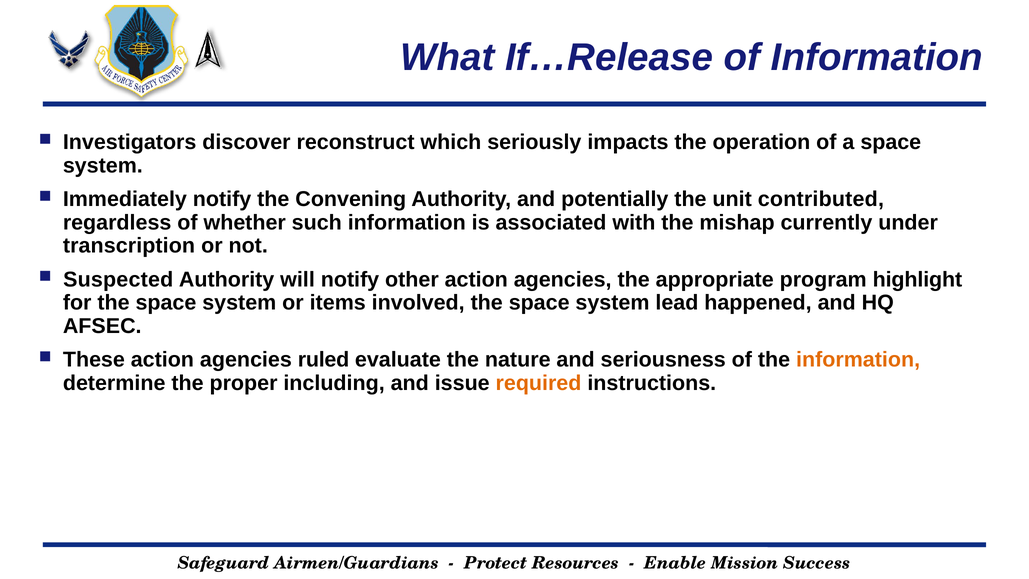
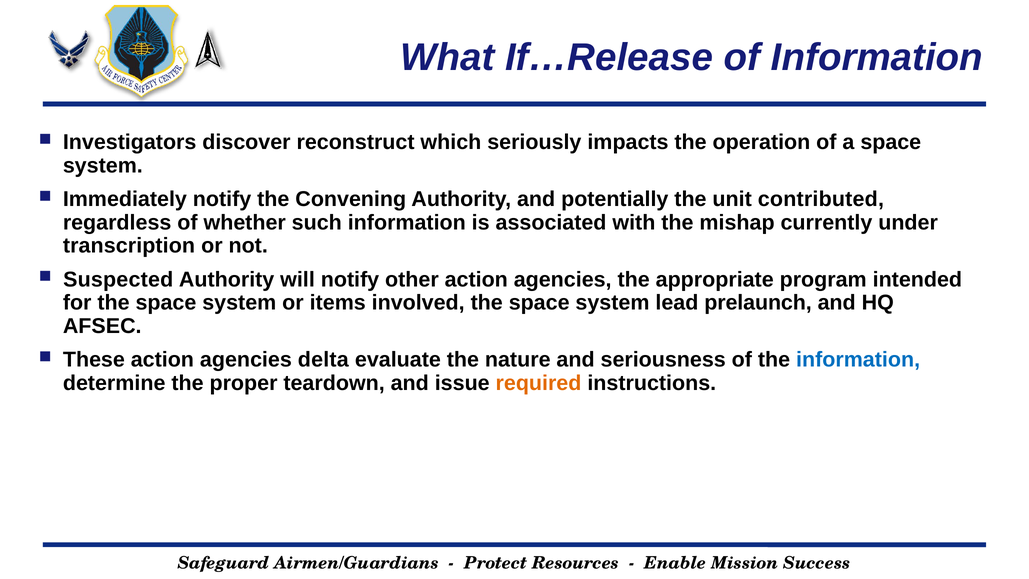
highlight: highlight -> intended (917, 280)
happened: happened -> prelaunch (758, 303)
ruled: ruled -> delta (323, 360)
information colour: orange -> blue (858, 360)
including: including -> teardown (334, 383)
